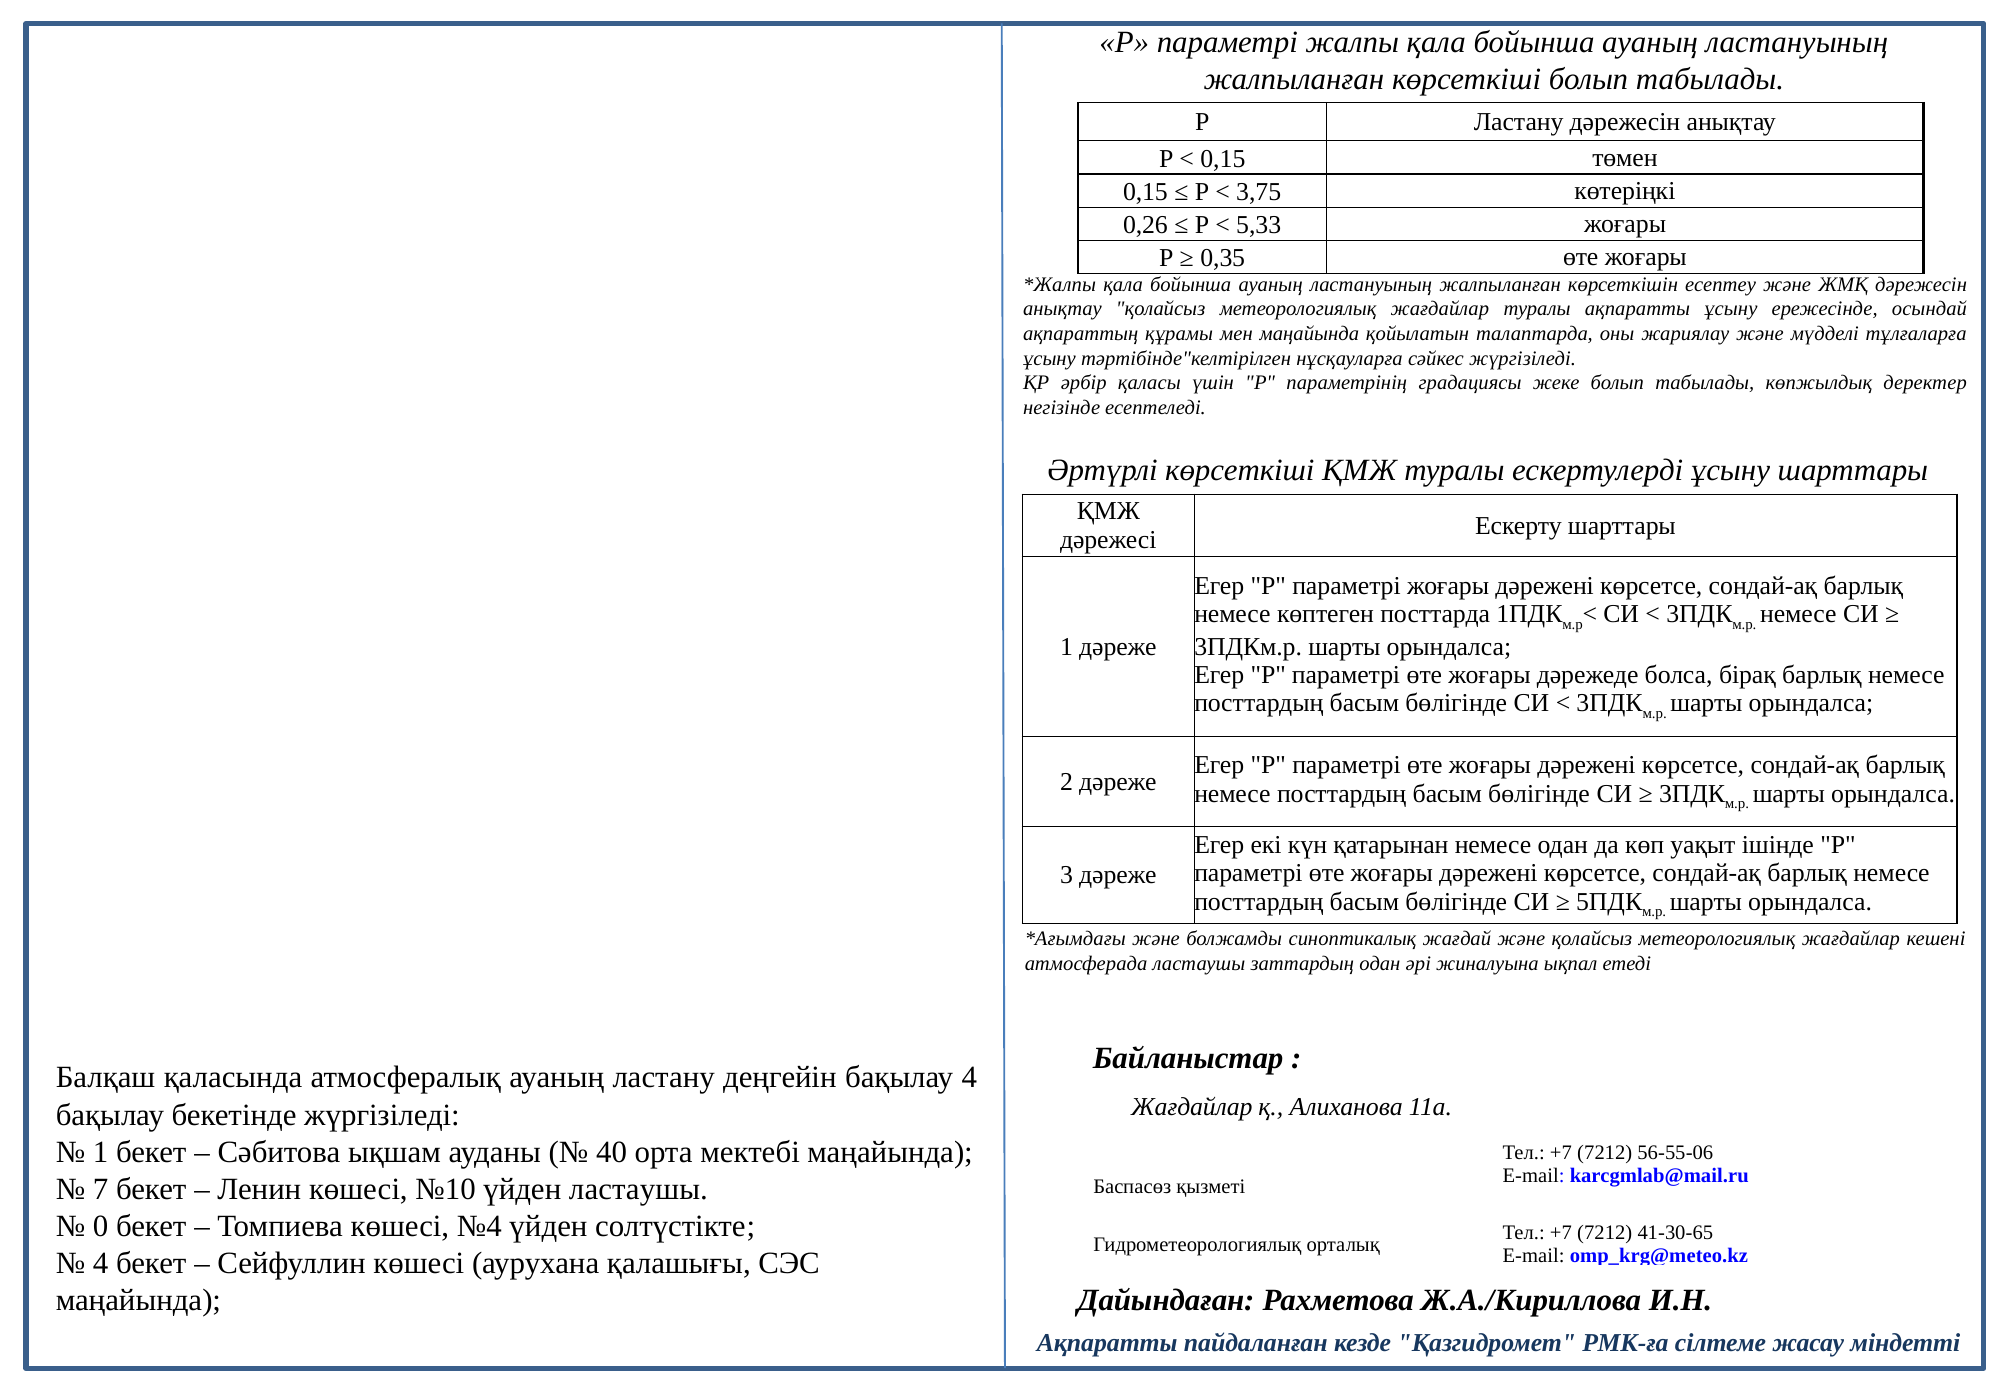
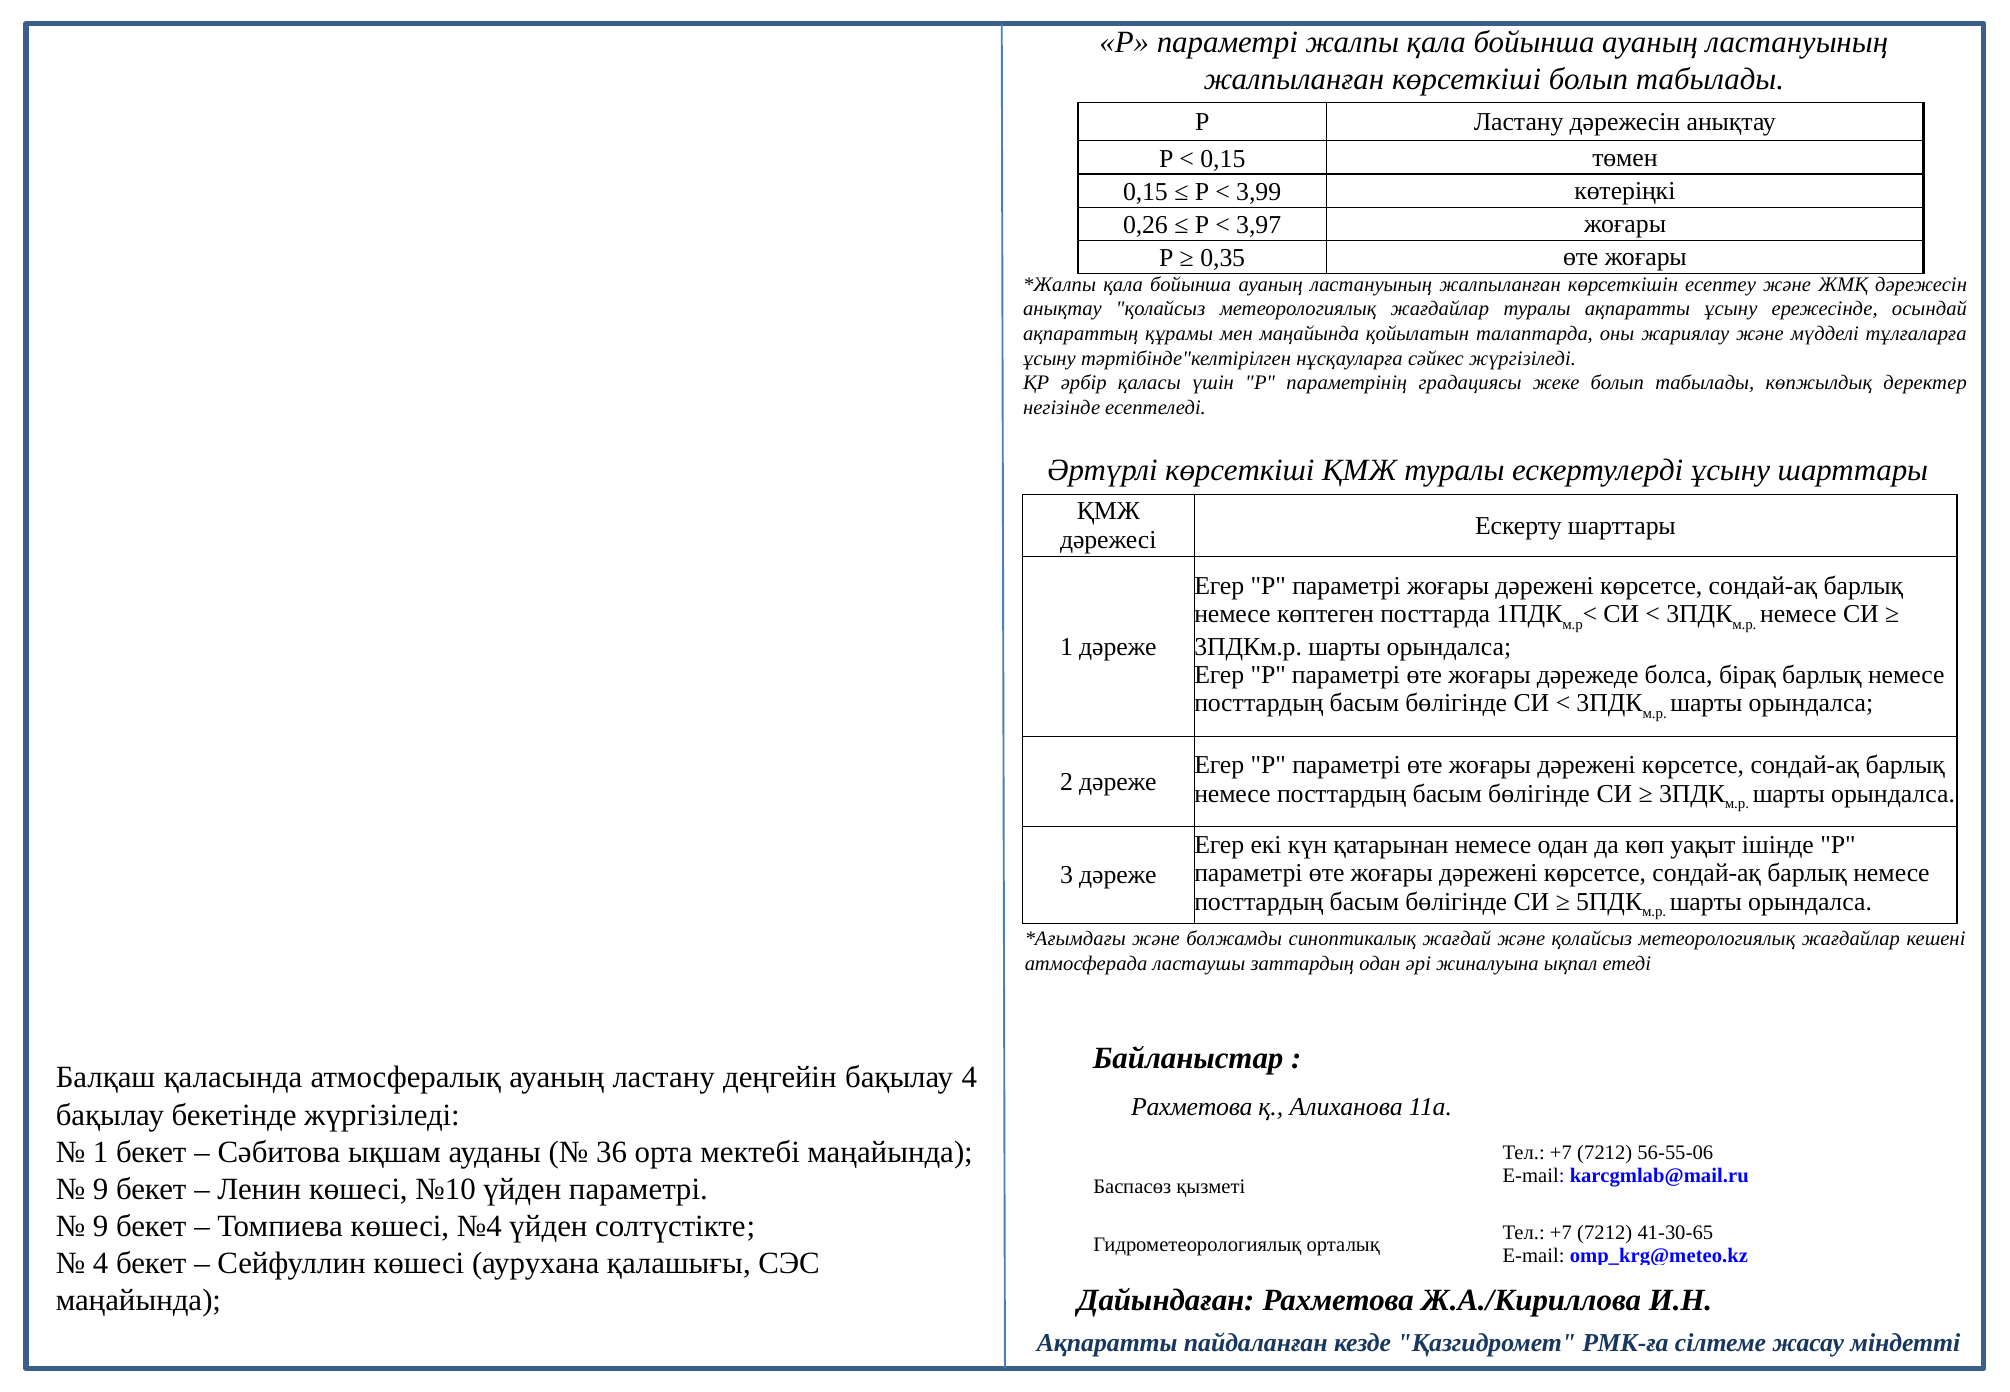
3,75: 3,75 -> 3,99 (1259, 192)
5,33: 5,33 -> 3,97 (1259, 225)
Жағдайлар: Жағдайлар -> Рахметова (1192, 1107)
40: 40 -> 36 (612, 1152)
7: 7 -> 9 (101, 1189)
үйден ластаушы: ластаушы -> параметрі (638, 1189)
0: 0 -> 9 (101, 1226)
